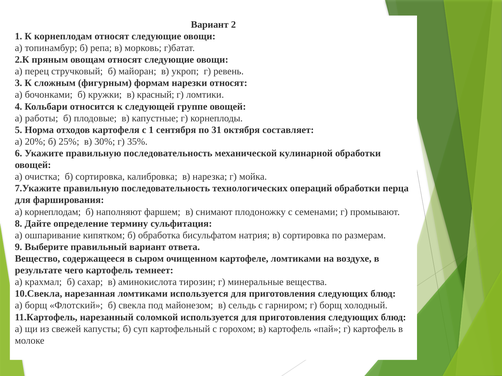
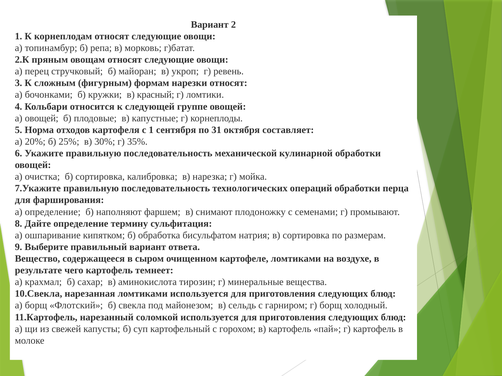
а работы: работы -> овощей (42, 118)
а корнеплодам: корнеплодам -> определение (53, 212)
